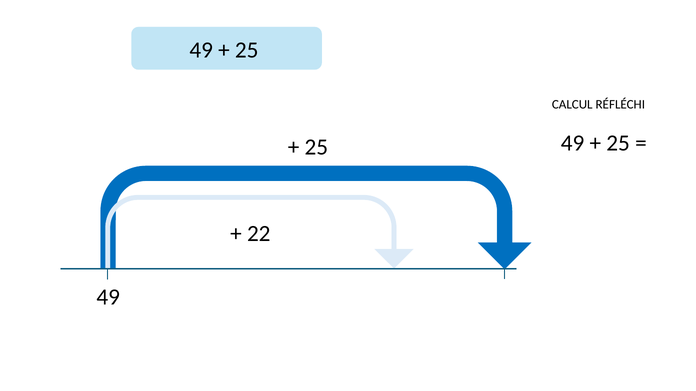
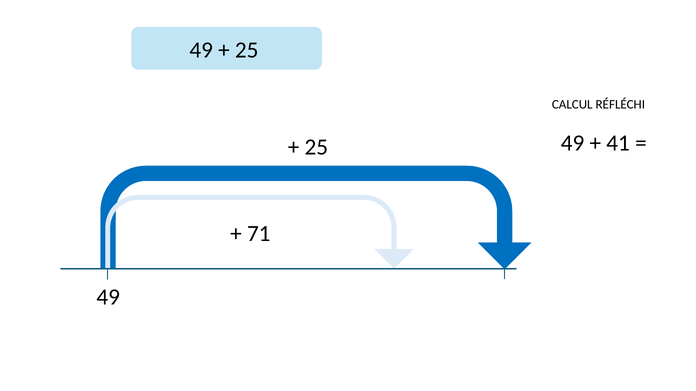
25: 25 -> 41 (618, 143)
22: 22 -> 71 (259, 234)
